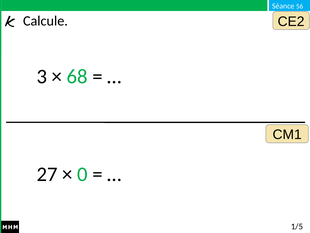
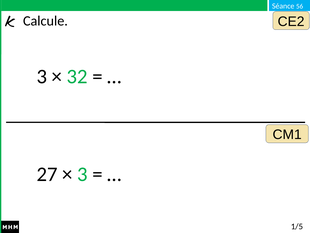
68: 68 -> 32 (77, 76)
0: 0 -> 3 (82, 174)
